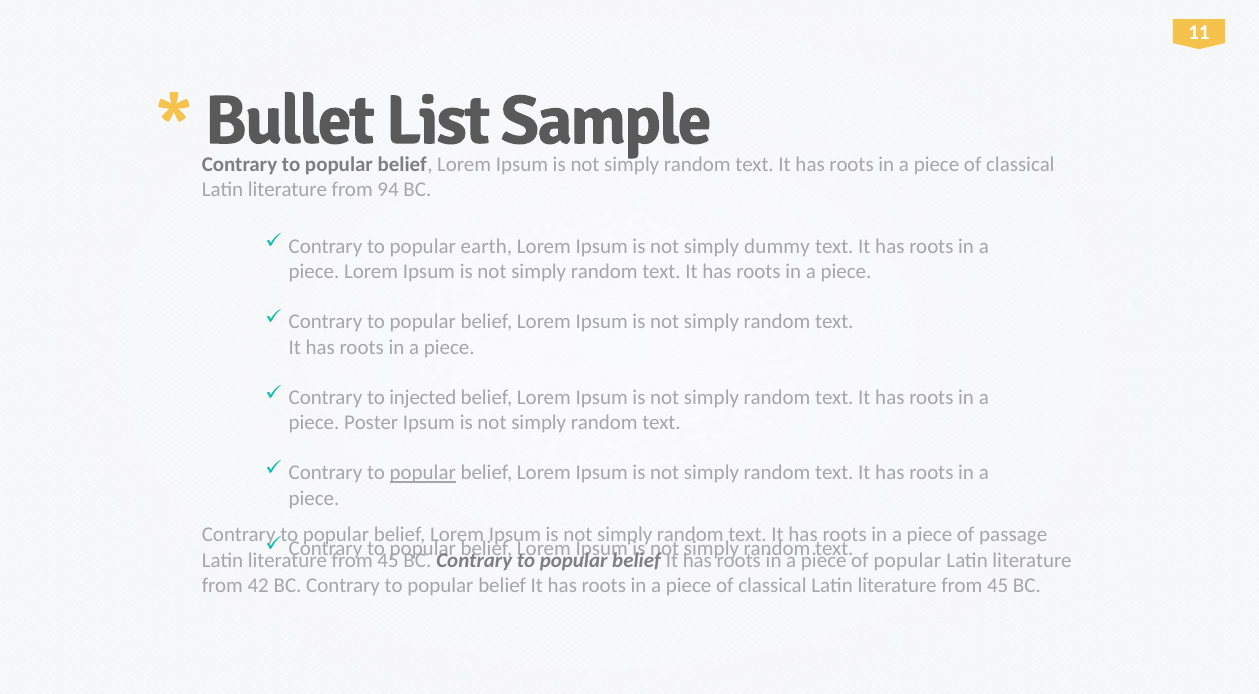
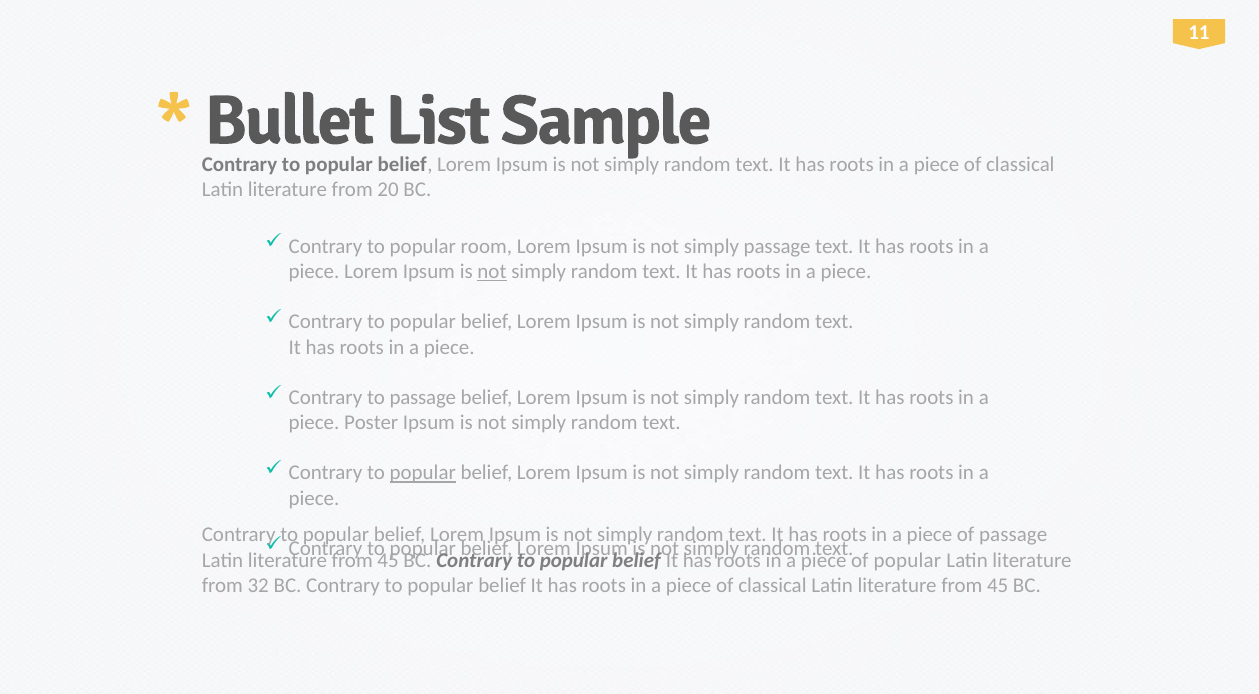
94: 94 -> 20 (388, 190)
earth: earth -> room (486, 246)
simply dummy: dummy -> passage (777, 246)
not underline: none -> present (492, 272)
to injected: injected -> passage (423, 397)
42: 42 -> 32 (258, 585)
